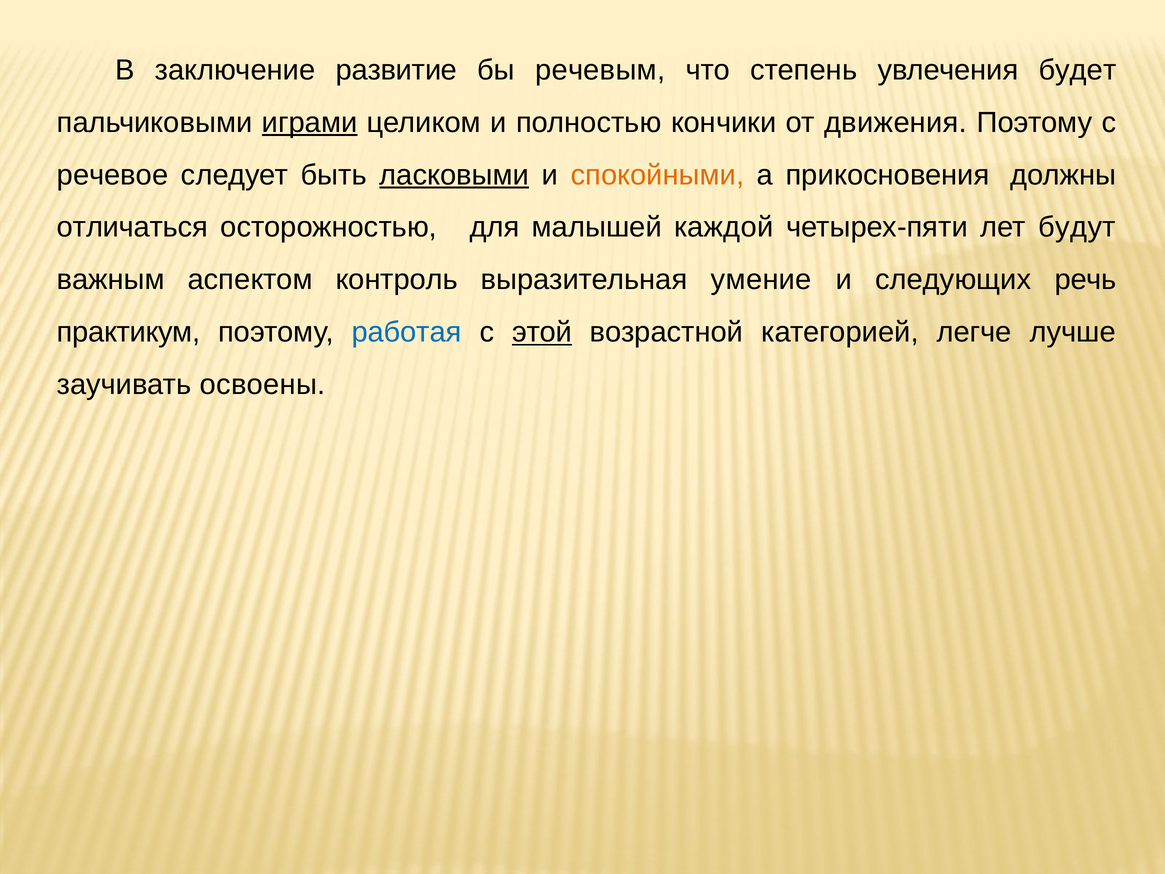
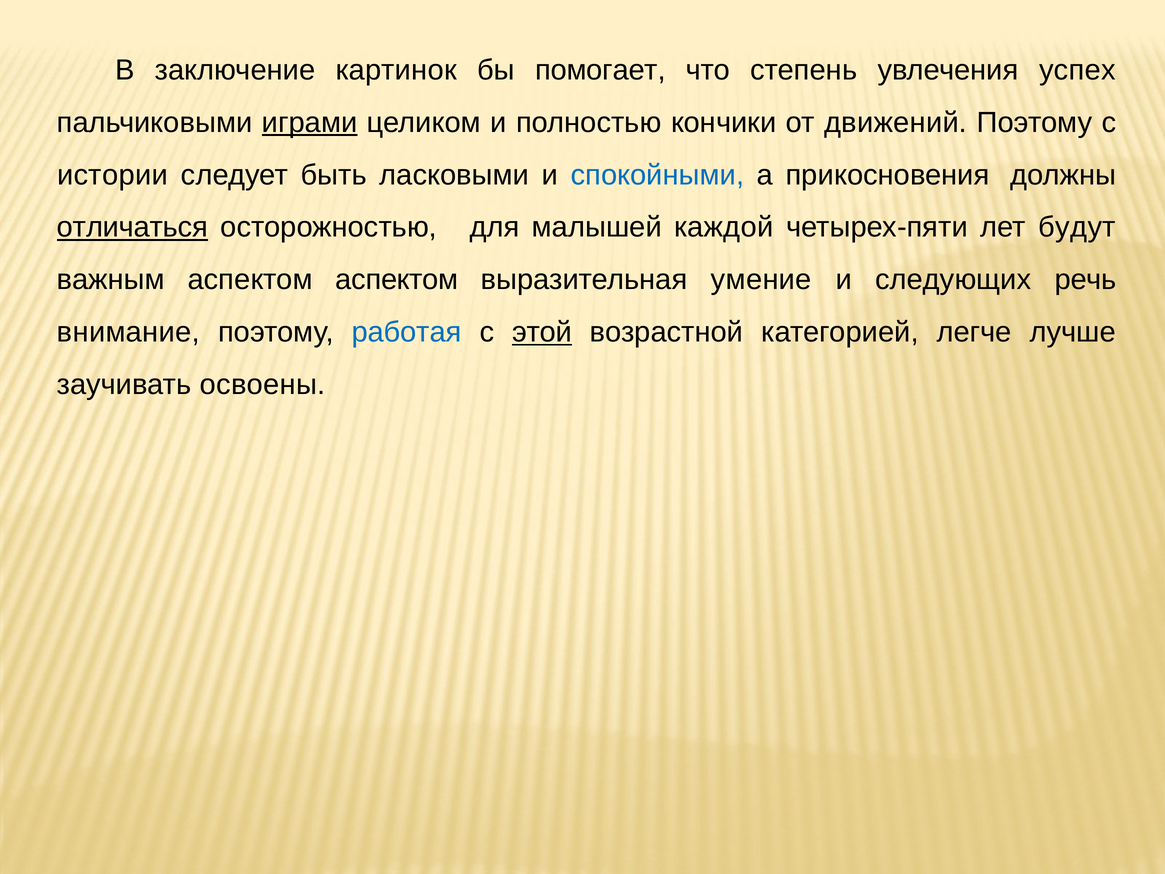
развитие: развитие -> картинок (396, 70)
речевым: речевым -> помогает (600, 70)
будет: будет -> успех (1077, 70)
движения: движения -> движений (896, 122)
речевое: речевое -> истории (112, 175)
ласковыми underline: present -> none (454, 175)
спокойными colour: orange -> blue (657, 175)
отличаться underline: none -> present (132, 227)
аспектом контроль: контроль -> аспектом (397, 280)
практикум: практикум -> внимание (128, 332)
